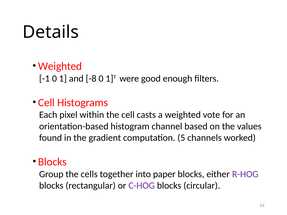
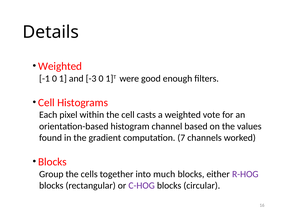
-8: -8 -> -3 (91, 79)
5: 5 -> 7 (181, 138)
paper: paper -> much (164, 174)
